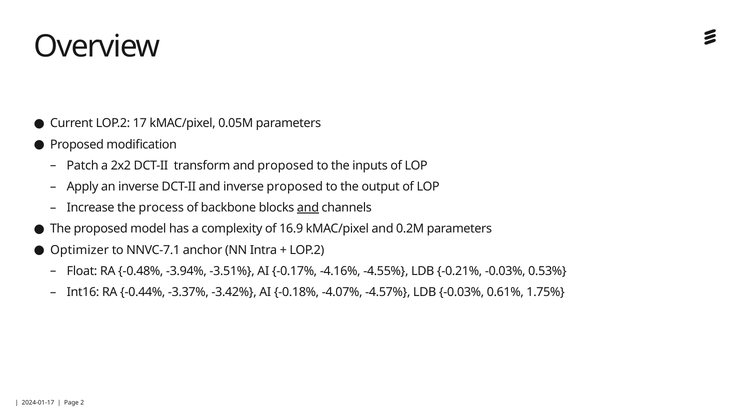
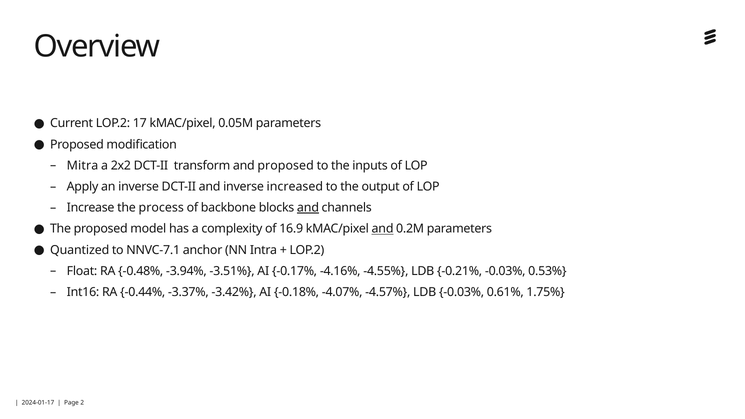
Patch: Patch -> Mitra (82, 166)
inverse proposed: proposed -> increased (295, 187)
and underline: none -> present (383, 229)
Optimizer: Optimizer -> Quantized (80, 250)
